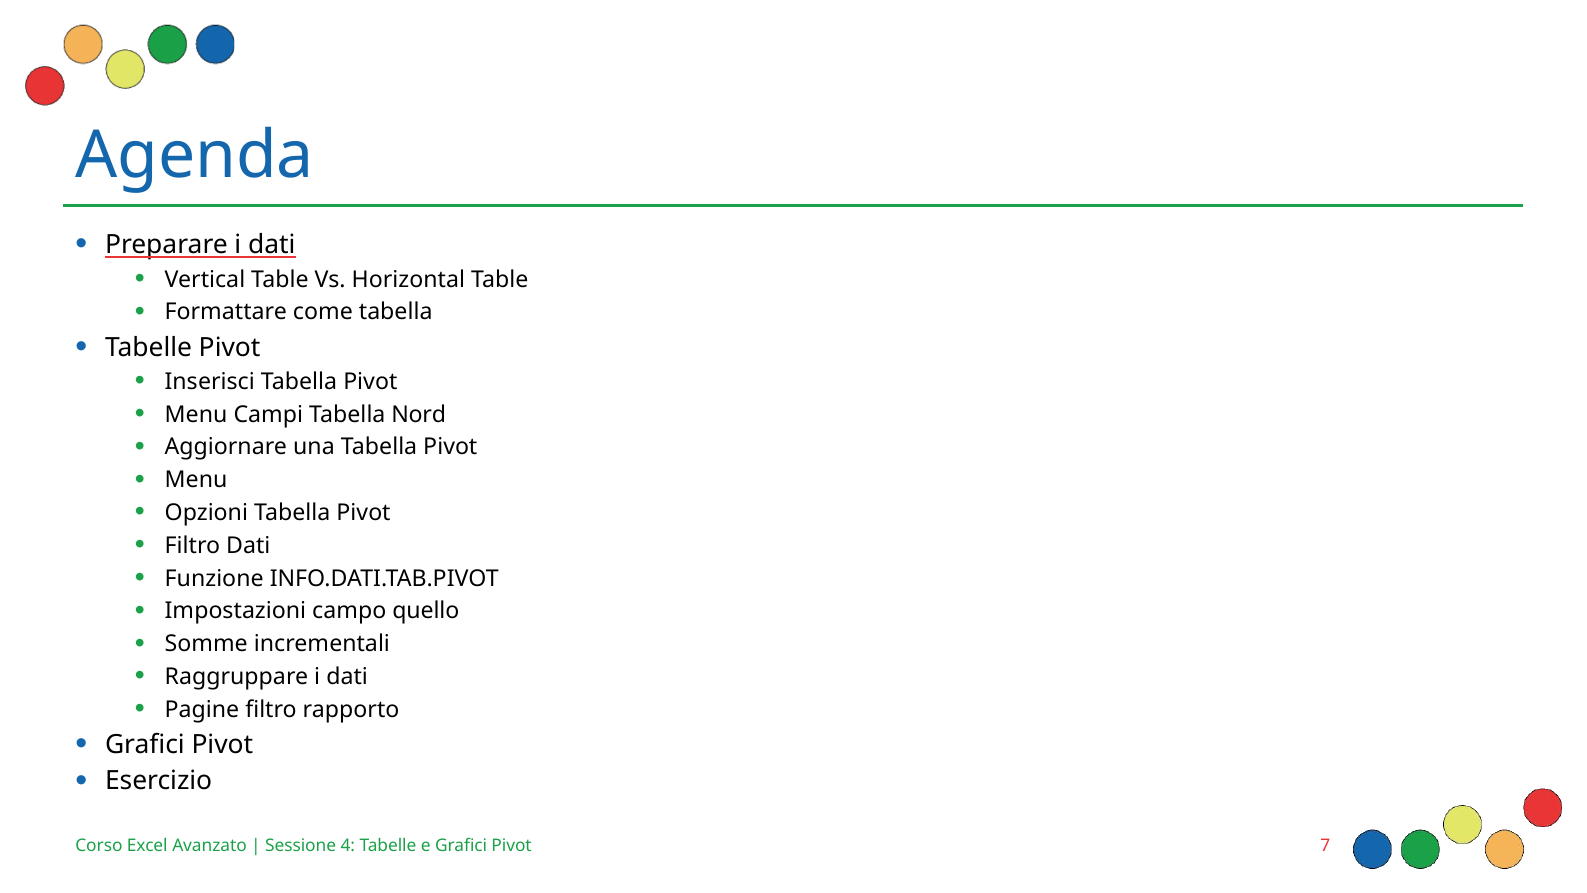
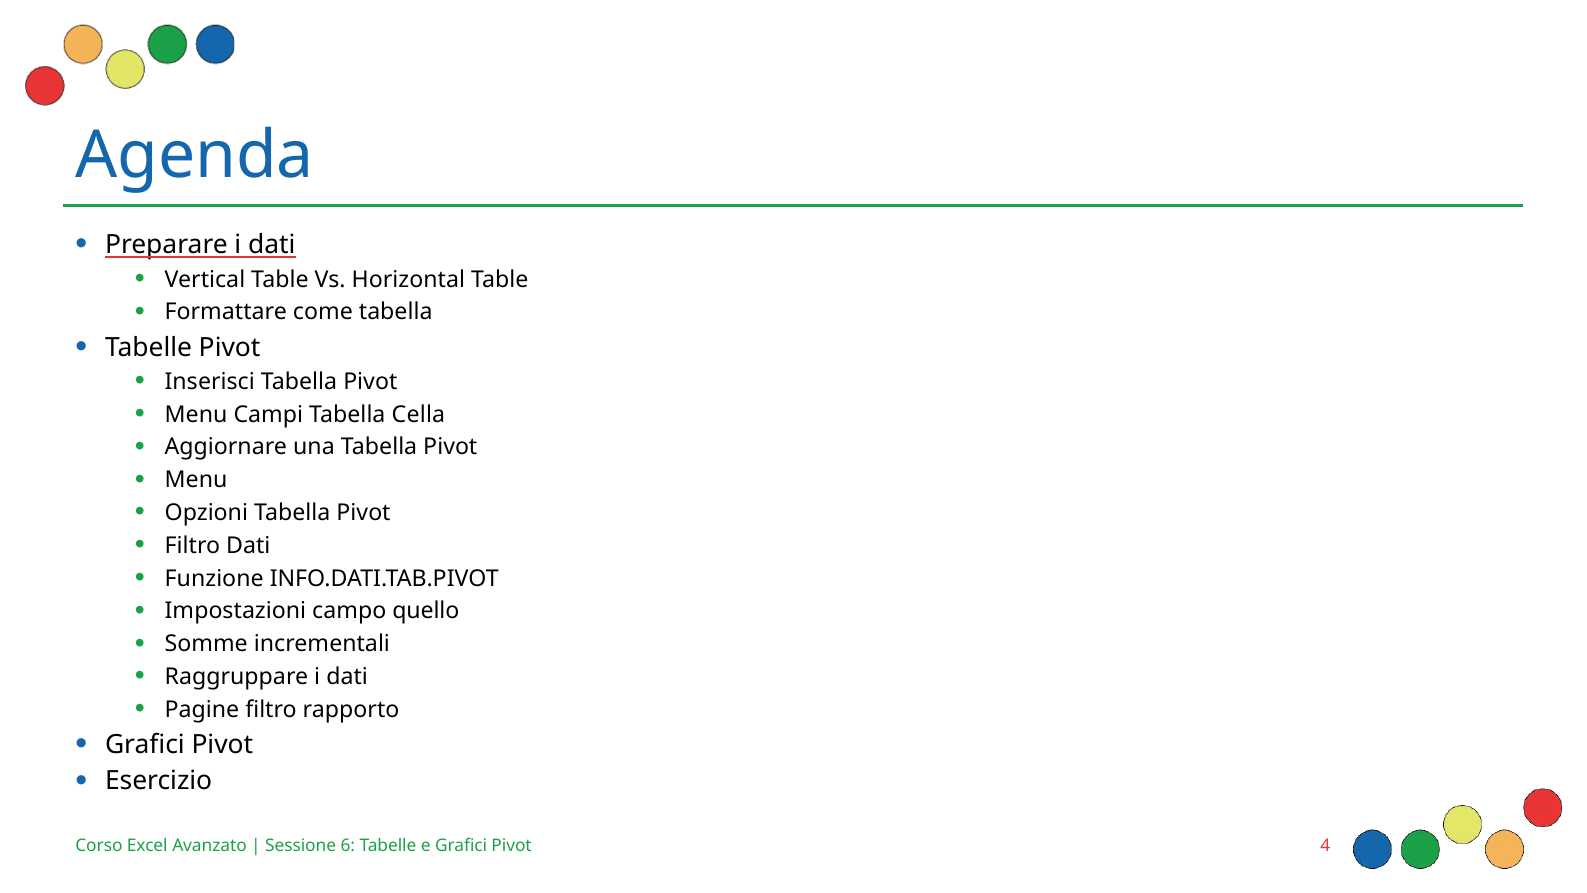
Nord: Nord -> Cella (418, 414)
4: 4 -> 6 (348, 845)
7: 7 -> 4 (1325, 845)
